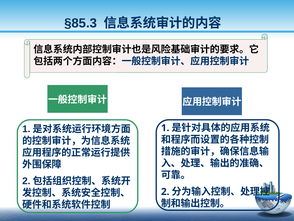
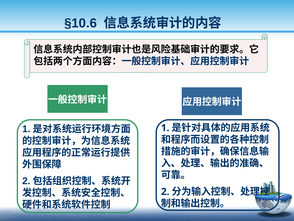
§85.3: §85.3 -> §10.6 (81, 23)
